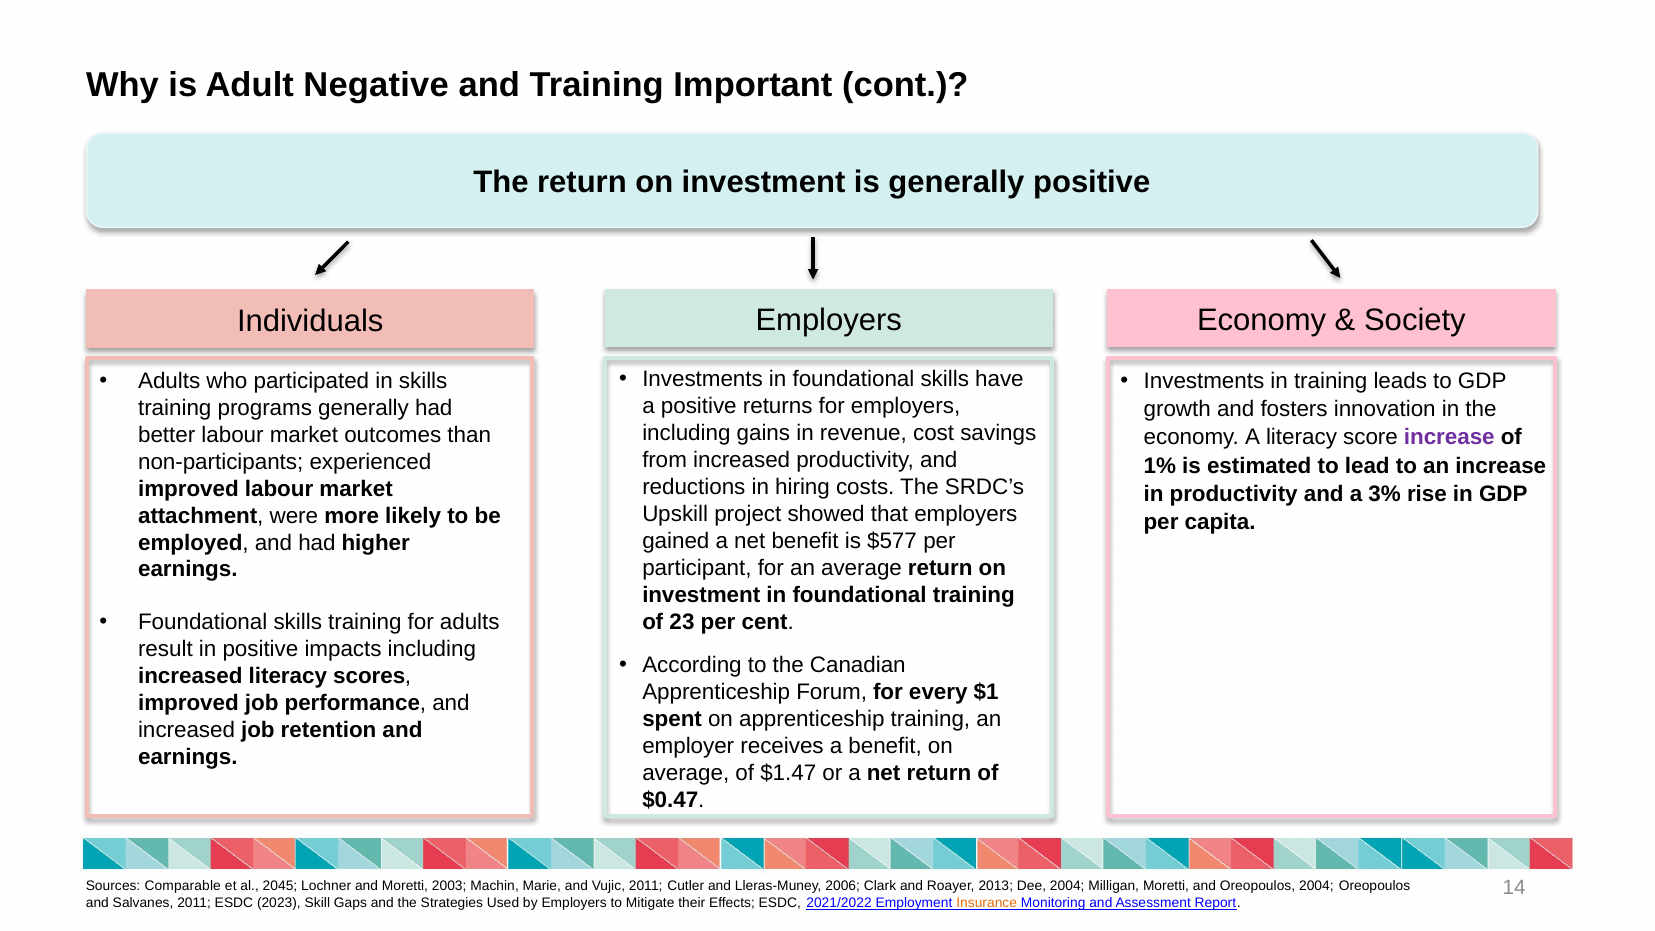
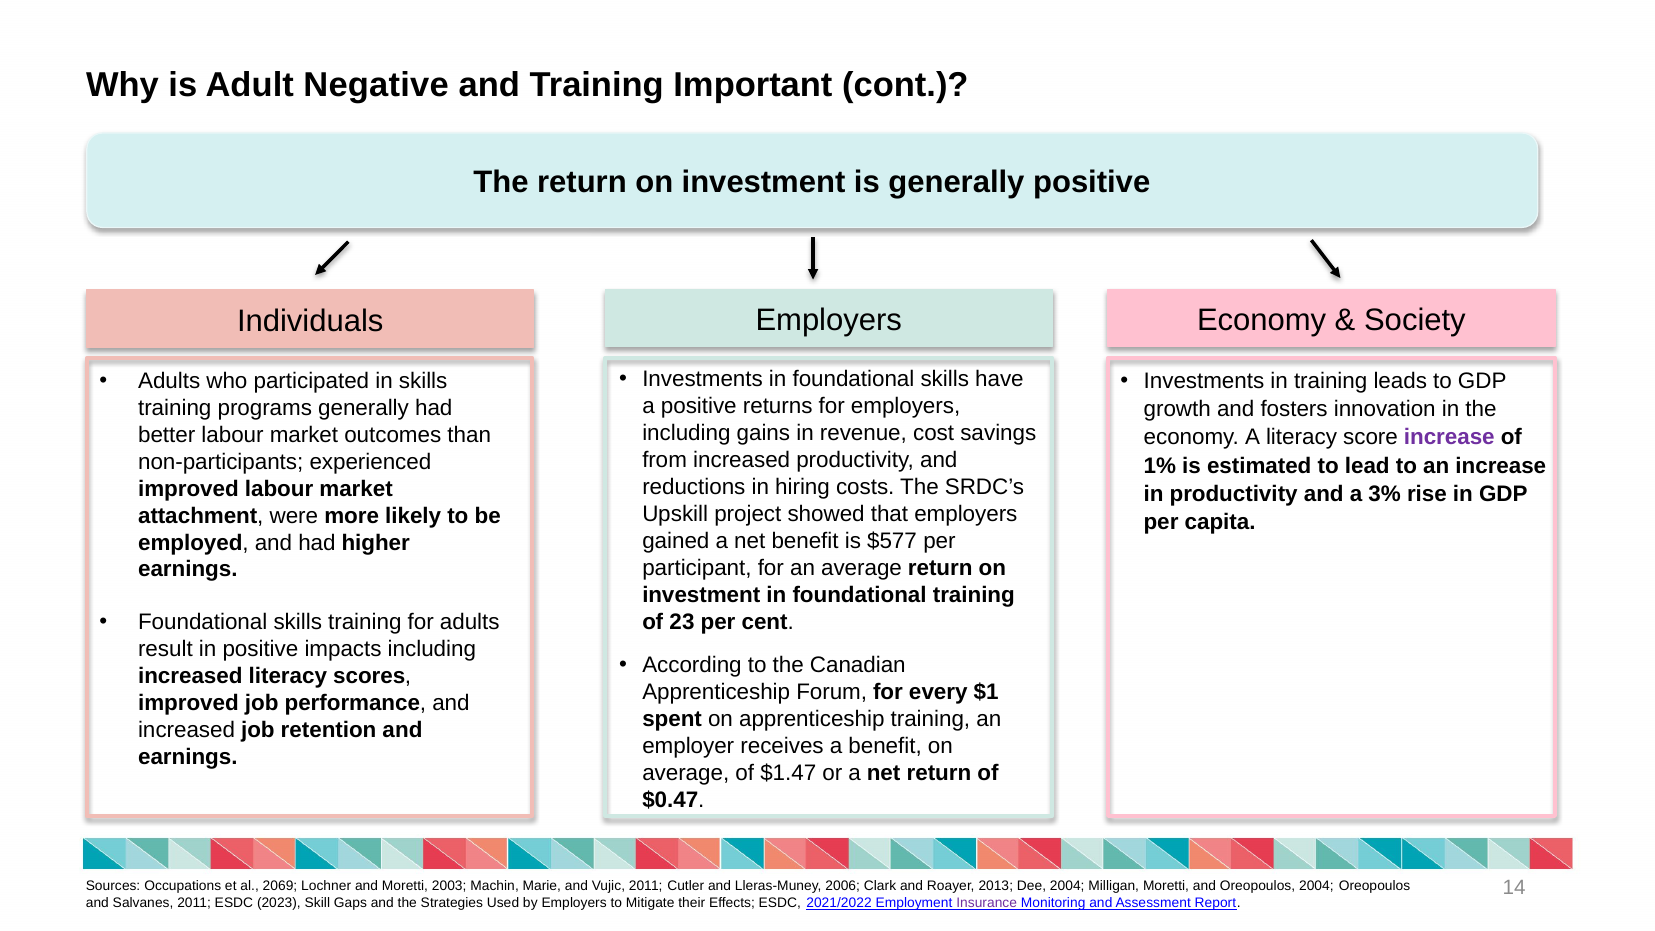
Comparable: Comparable -> Occupations (183, 886)
2045: 2045 -> 2069 (280, 886)
Insurance colour: orange -> purple (987, 903)
